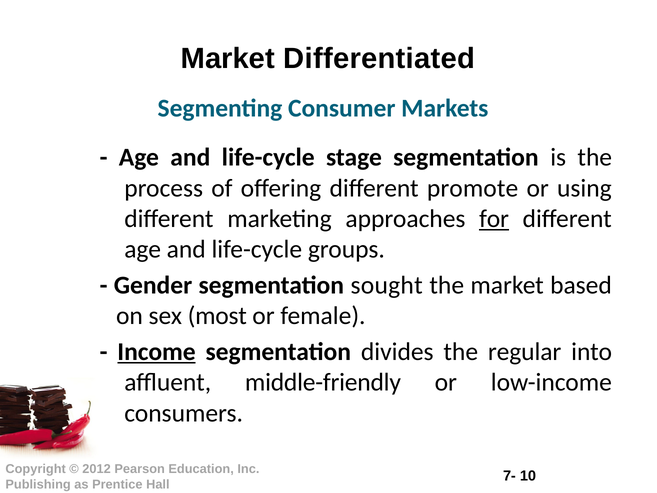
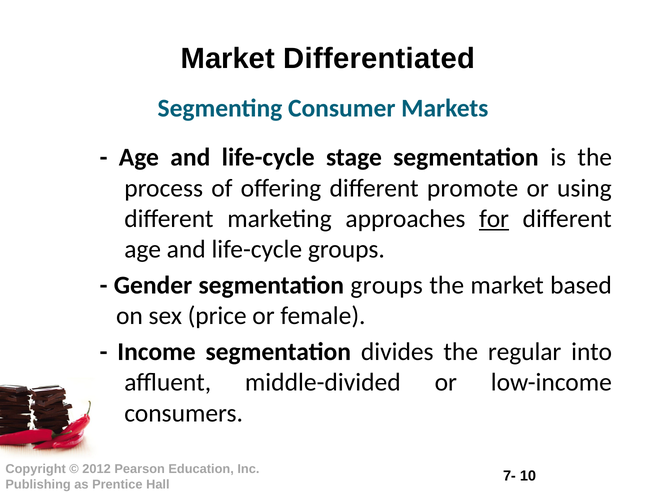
segmentation sought: sought -> groups (387, 285)
most: most -> price (217, 316)
Income underline: present -> none (157, 352)
middle-friendly: middle-friendly -> middle-divided (323, 382)
